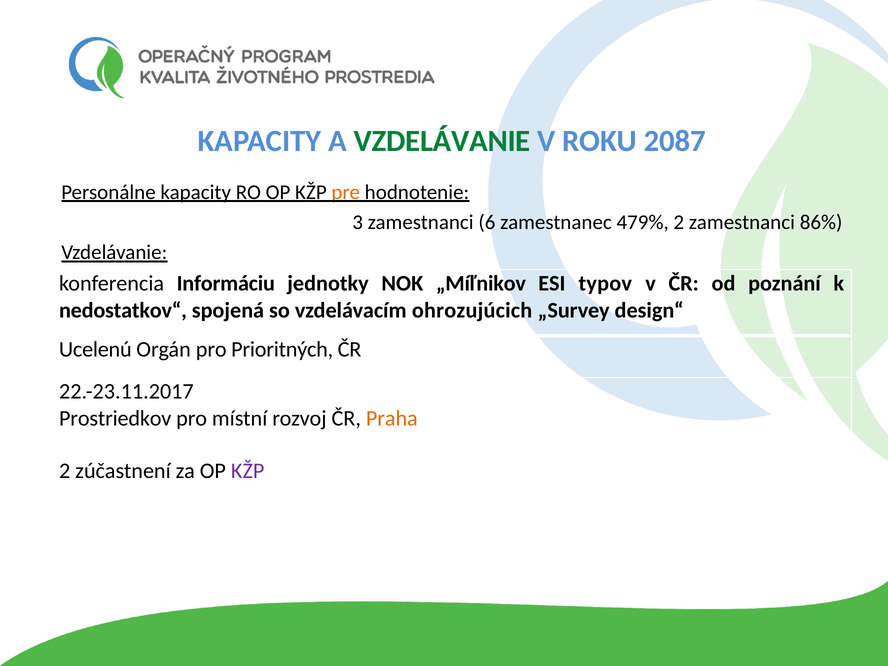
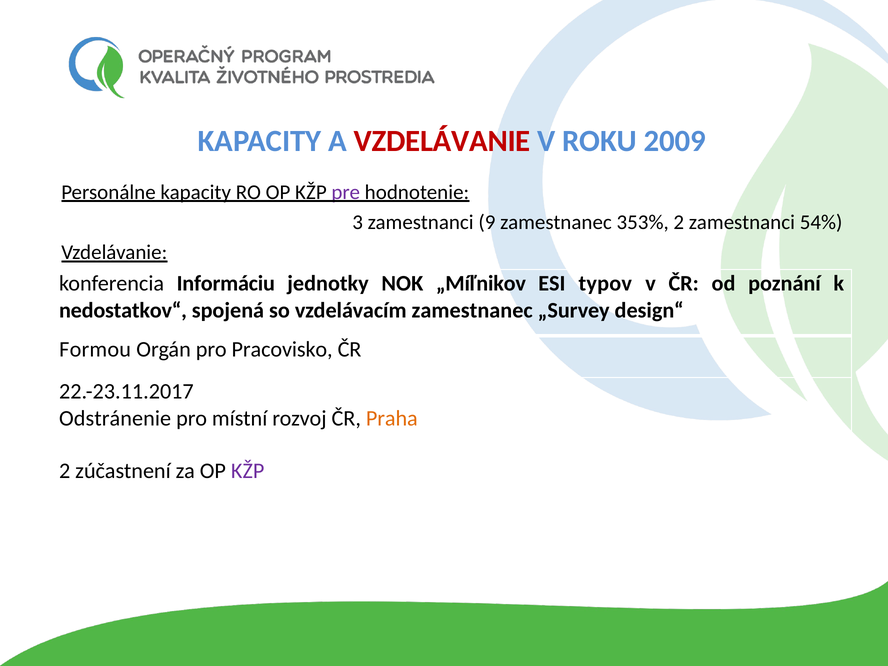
VZDELÁVANIE colour: green -> red (442, 141)
2087: 2087 -> 2009 (675, 141)
pre colour: orange -> purple (346, 192)
6: 6 -> 9 (487, 222)
479%: 479% -> 353% (643, 222)
86%: 86% -> 54% (821, 222)
vzdelávacím ohrozujúcich: ohrozujúcich -> zamestnanec (472, 310)
Ucelenú: Ucelenú -> Formou (95, 350)
Prioritných: Prioritných -> Pracovisko (282, 350)
Prostriedkov: Prostriedkov -> Odstránenie (115, 418)
